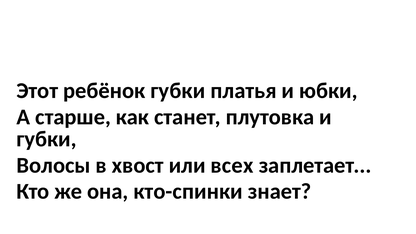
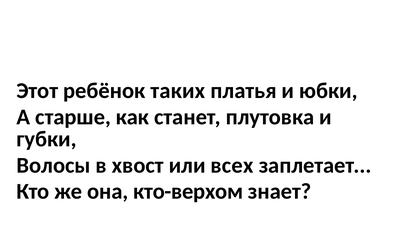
ребёнок губки: губки -> таких (178, 91)
кто-спинки: кто-спинки -> кто-верхом (188, 191)
